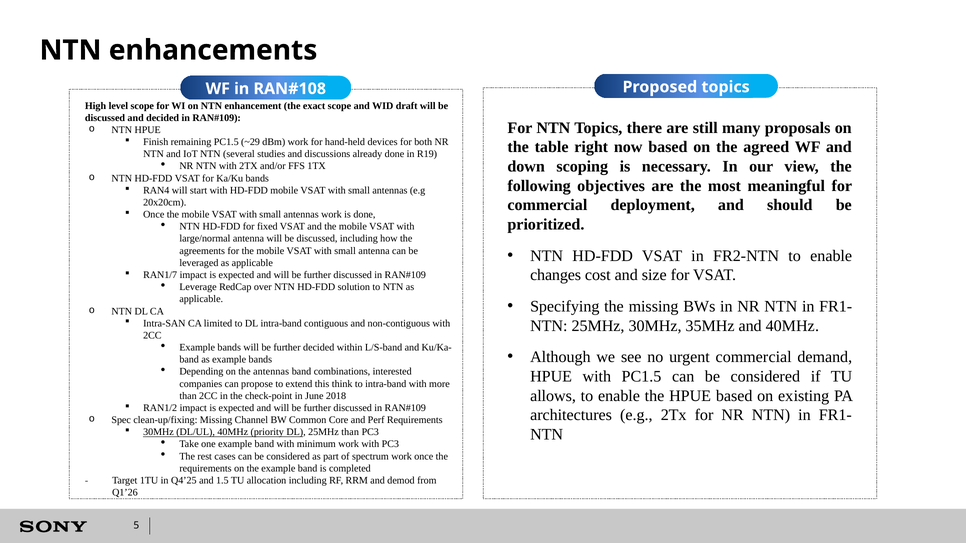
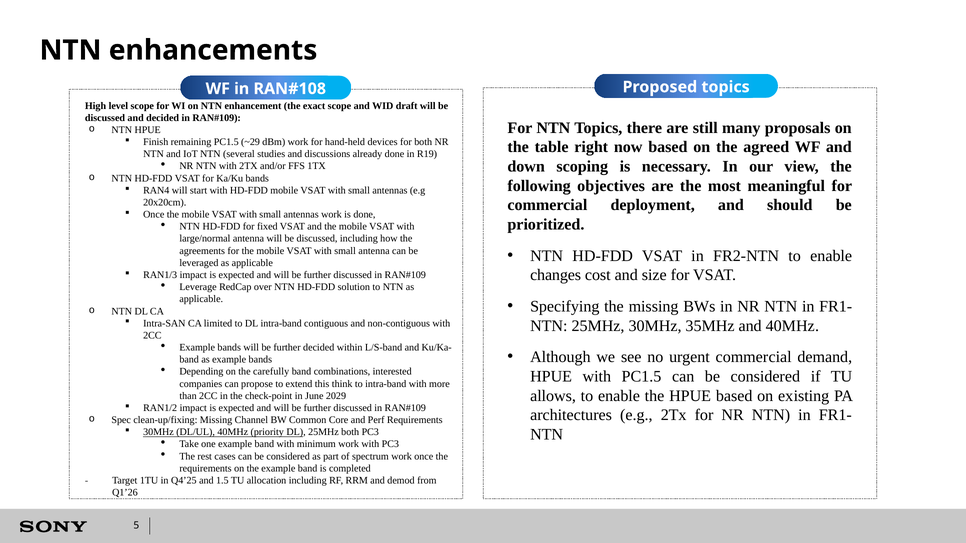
RAN1/7: RAN1/7 -> RAN1/3 (160, 275)
the antennas: antennas -> carefully (271, 372)
2018: 2018 -> 2029 (336, 396)
25MHz than: than -> both (350, 432)
